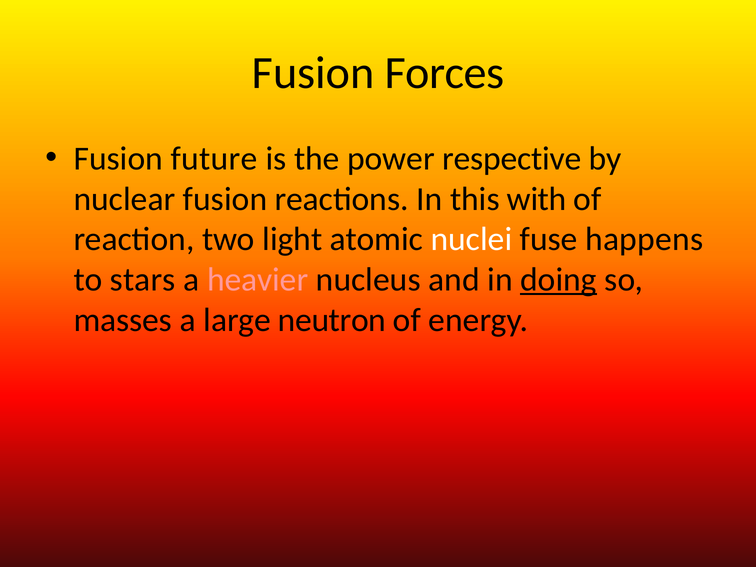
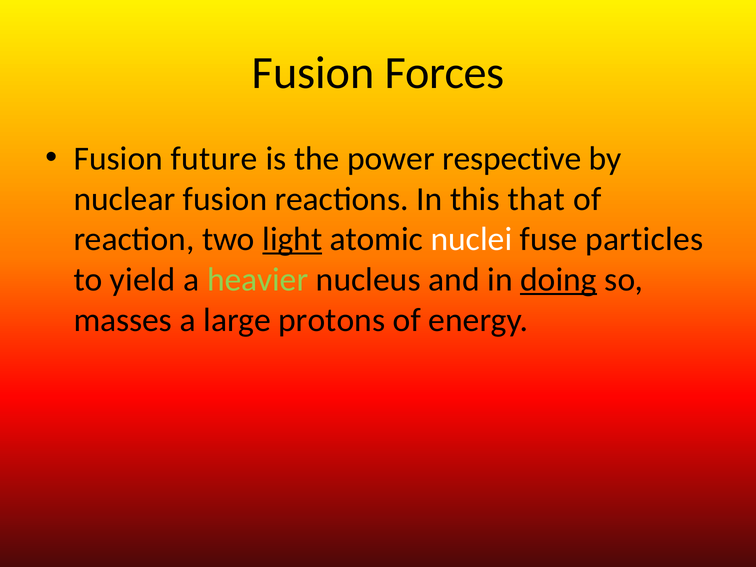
with: with -> that (536, 199)
light underline: none -> present (292, 239)
happens: happens -> particles (644, 239)
stars: stars -> yield (143, 280)
heavier colour: pink -> light green (258, 280)
neutron: neutron -> protons (332, 320)
